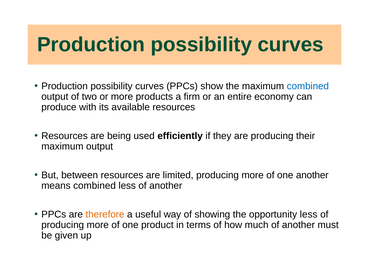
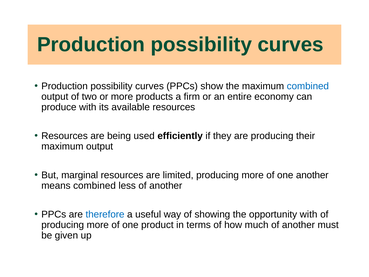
between: between -> marginal (80, 175)
therefore colour: orange -> blue (105, 214)
opportunity less: less -> with (309, 214)
